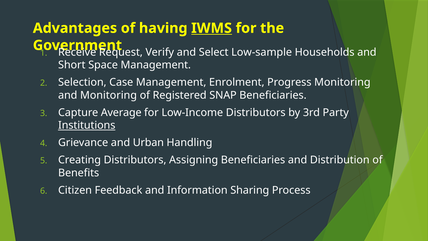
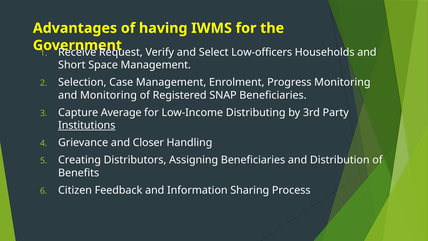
IWMS underline: present -> none (212, 28)
Low-sample: Low-sample -> Low-officers (262, 52)
Low-Income Distributors: Distributors -> Distributing (256, 112)
Urban: Urban -> Closer (148, 143)
